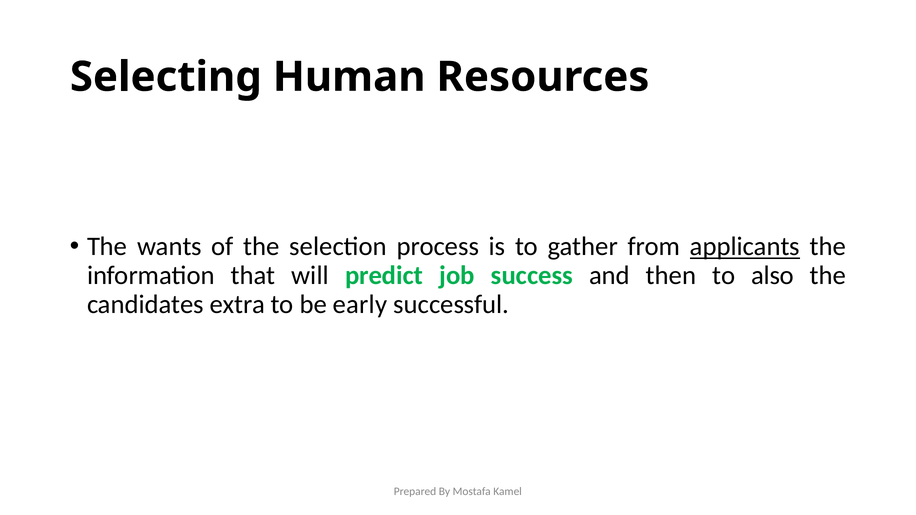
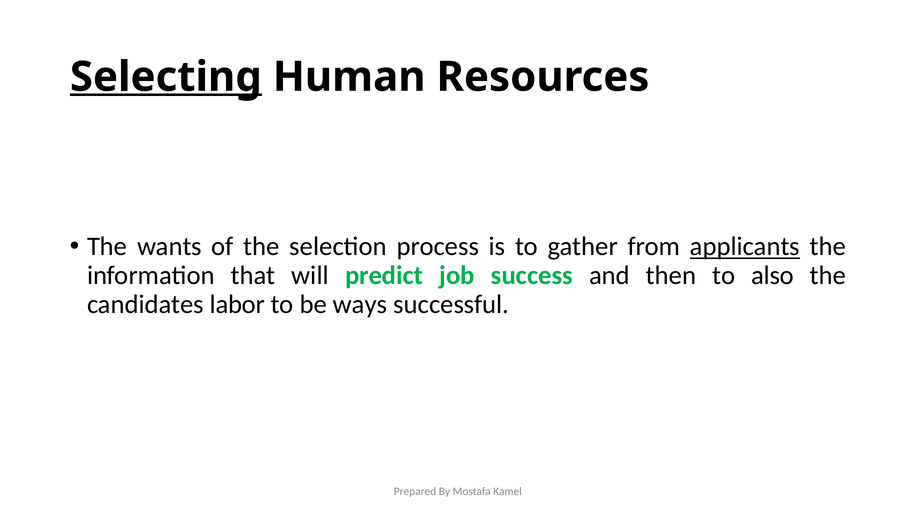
Selecting underline: none -> present (166, 77)
extra: extra -> labor (237, 304)
early: early -> ways (360, 304)
